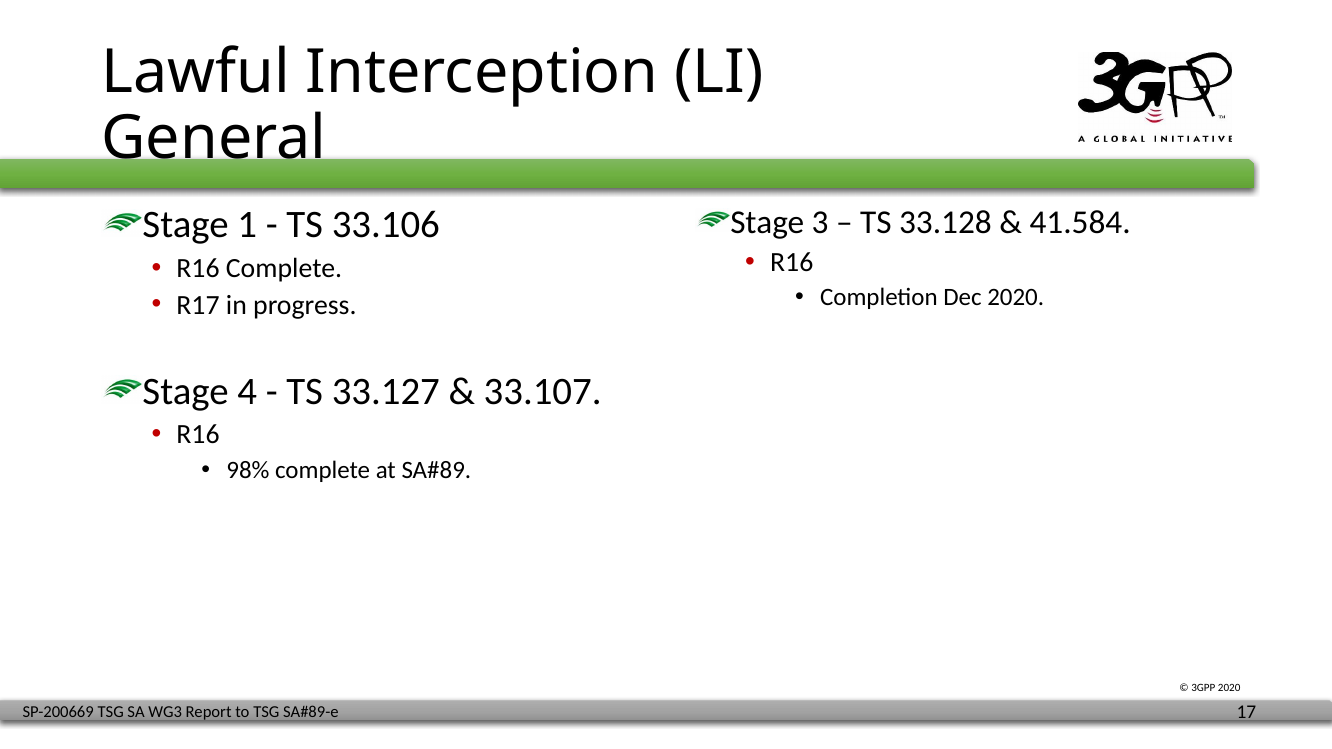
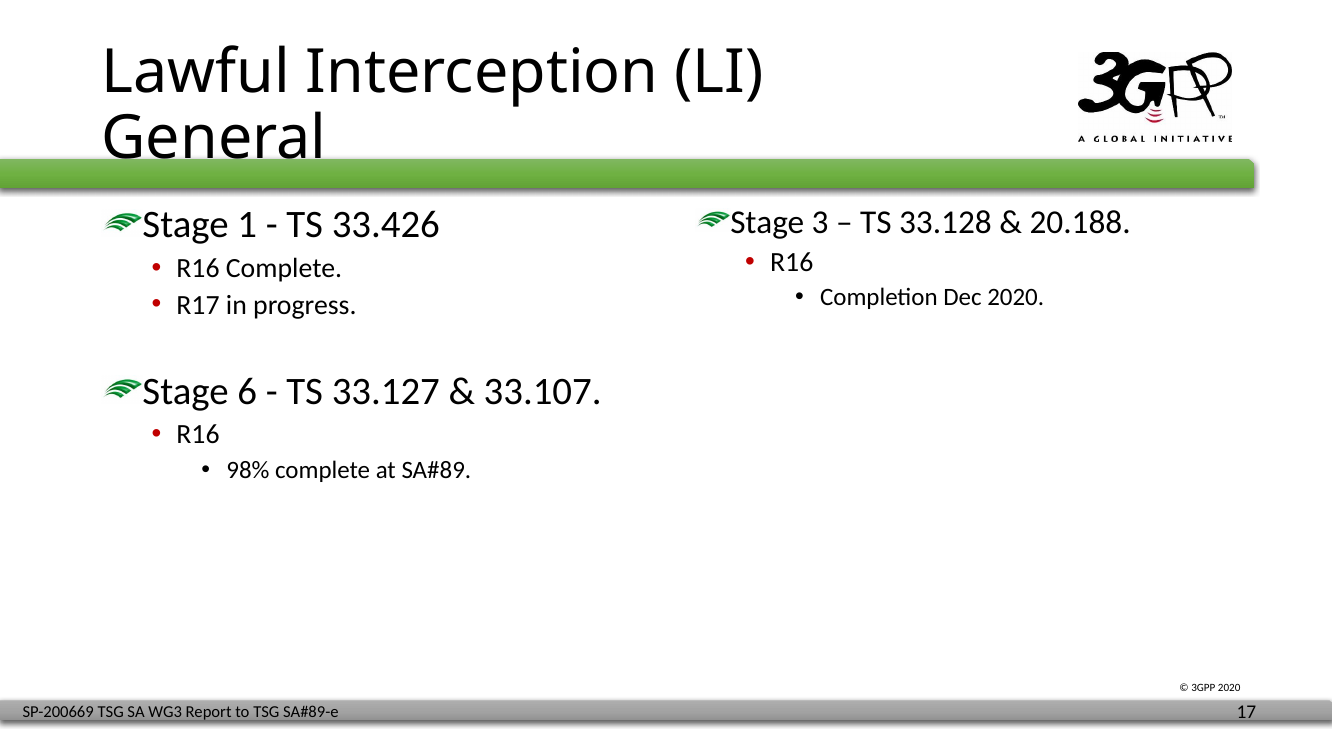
41.584: 41.584 -> 20.188 (1080, 222)
33.106: 33.106 -> 33.426 (386, 225)
4: 4 -> 6 (247, 392)
